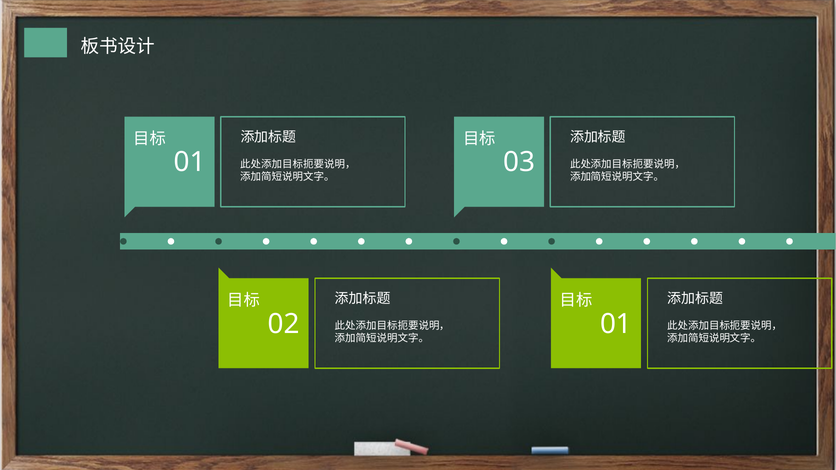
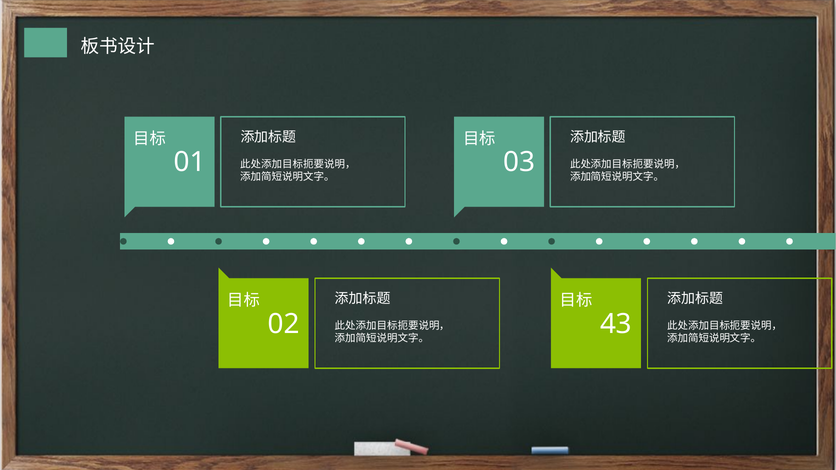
01: 01 -> 43 (616, 324)
